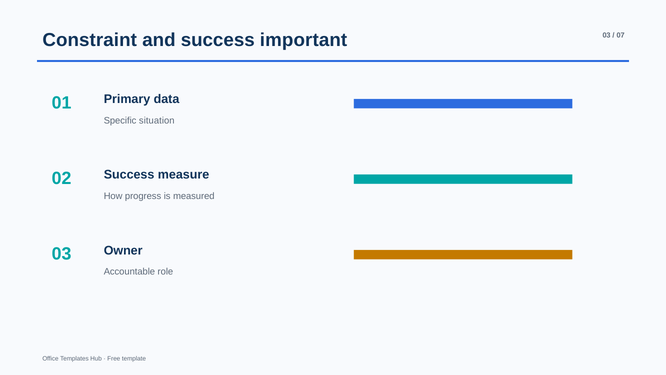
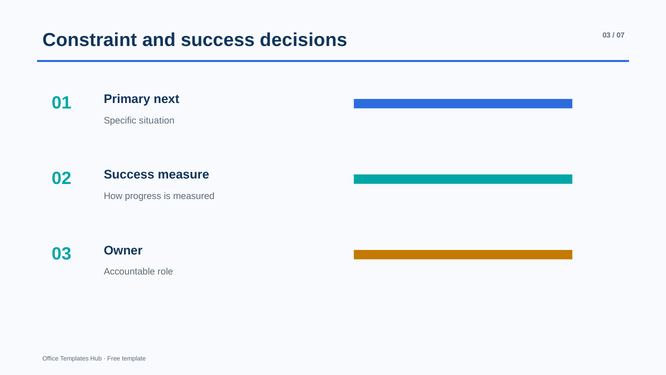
important: important -> decisions (304, 40)
data: data -> next (167, 99)
